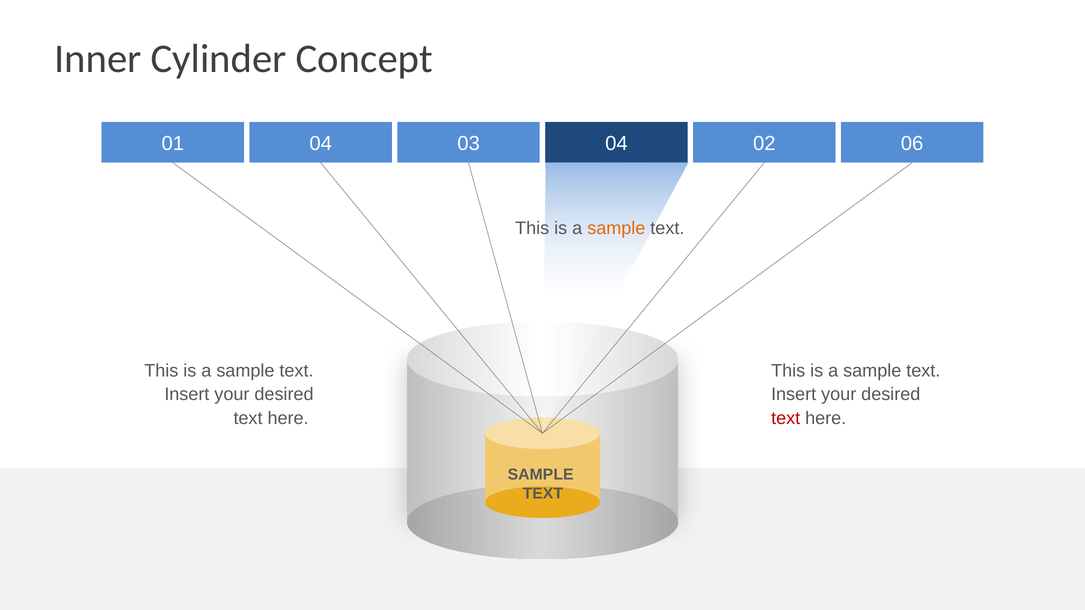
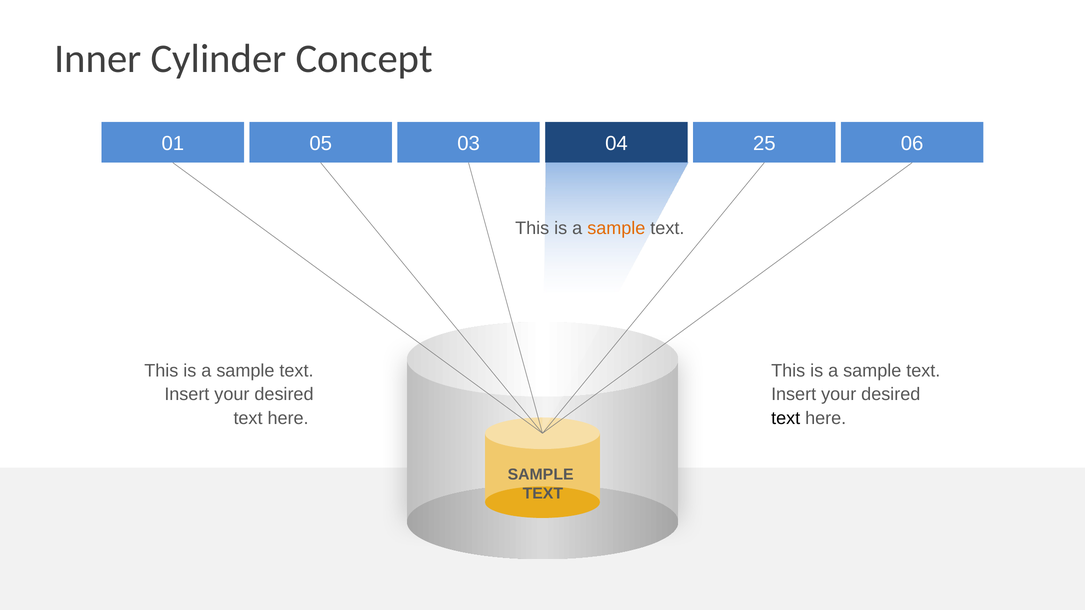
01 04: 04 -> 05 (321, 144)
02: 02 -> 25 (764, 144)
text colour: red -> black (786, 419)
